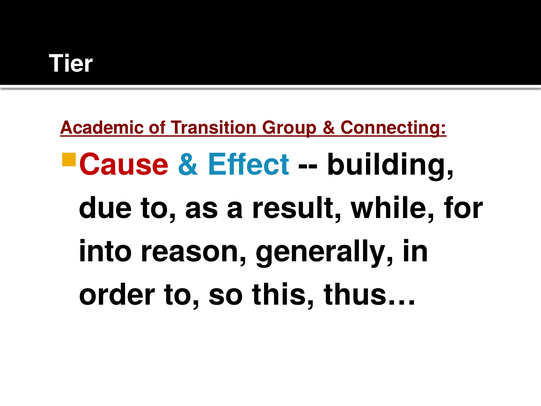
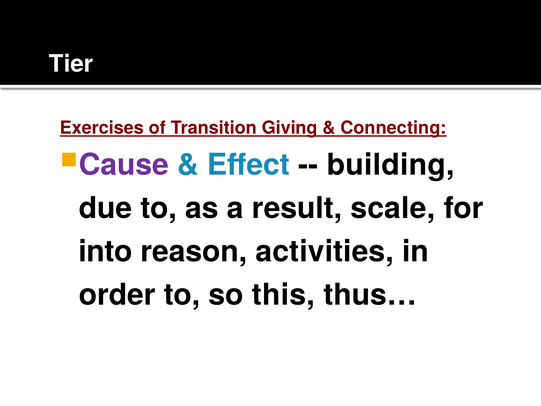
Academic: Academic -> Exercises (102, 128)
Group: Group -> Giving (290, 128)
Cause colour: red -> purple (124, 165)
while: while -> scale (393, 208)
generally: generally -> activities (325, 251)
